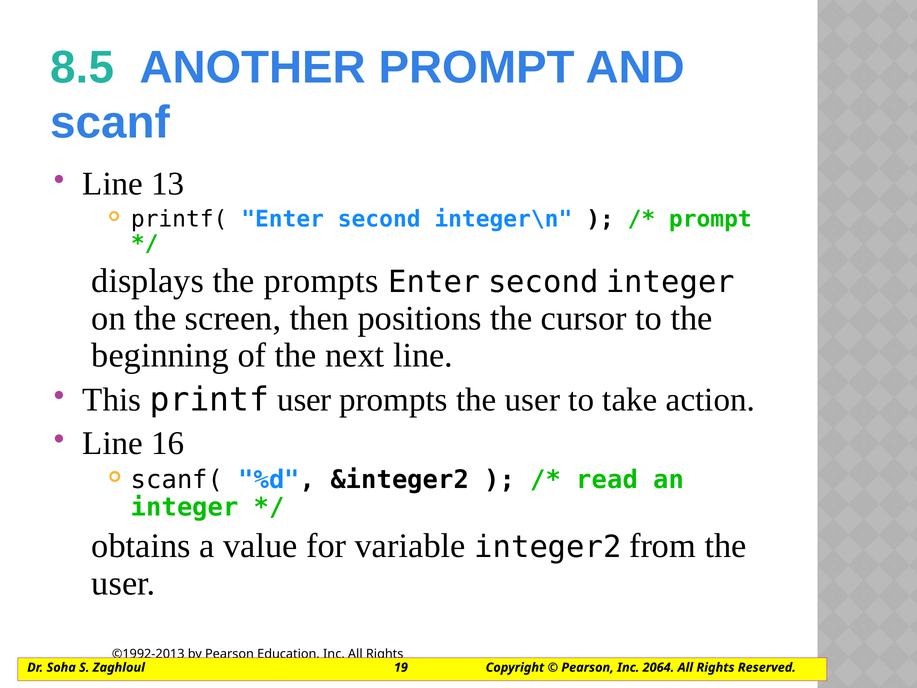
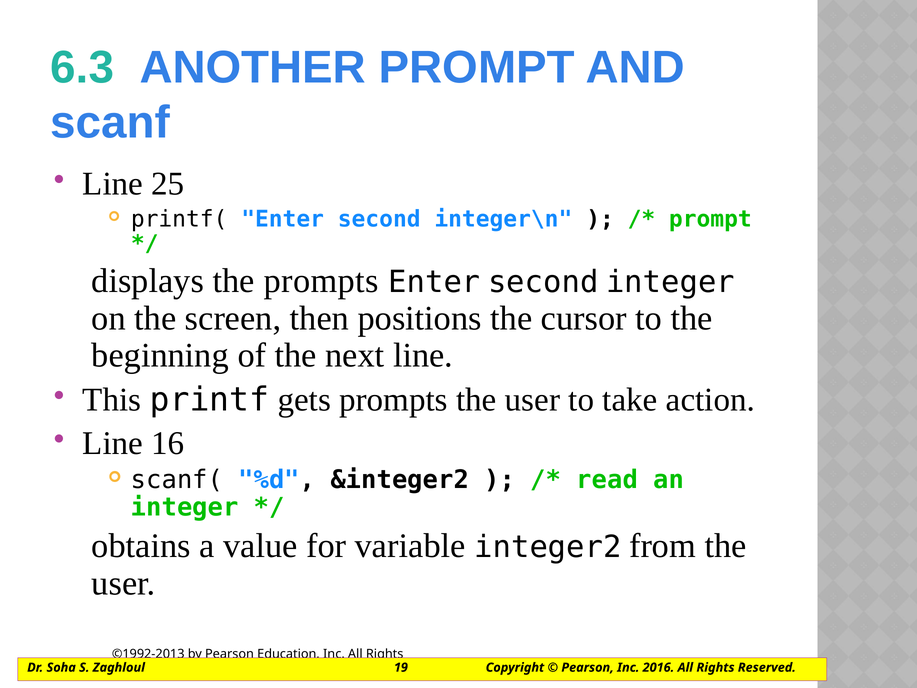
8.5: 8.5 -> 6.3 (82, 67)
13: 13 -> 25 (168, 184)
printf user: user -> gets (304, 400)
2064: 2064 -> 2016 (658, 667)
